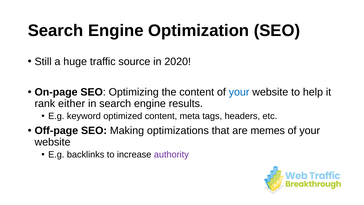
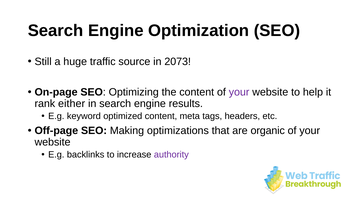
2020: 2020 -> 2073 (178, 62)
your colour: blue -> purple (239, 92)
memes: memes -> organic (268, 131)
